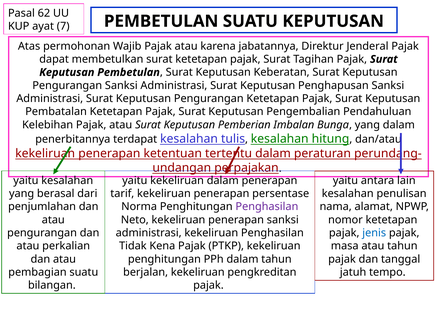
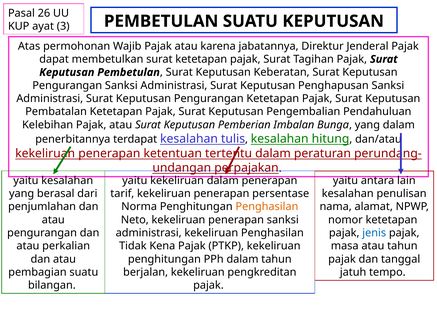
62: 62 -> 26 (44, 13)
7: 7 -> 3 (63, 26)
Penghasilan colour: purple -> orange (267, 206)
